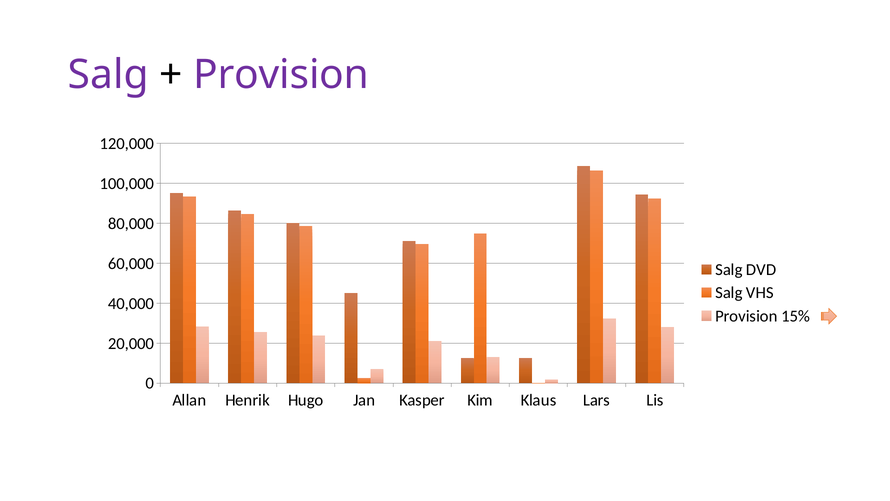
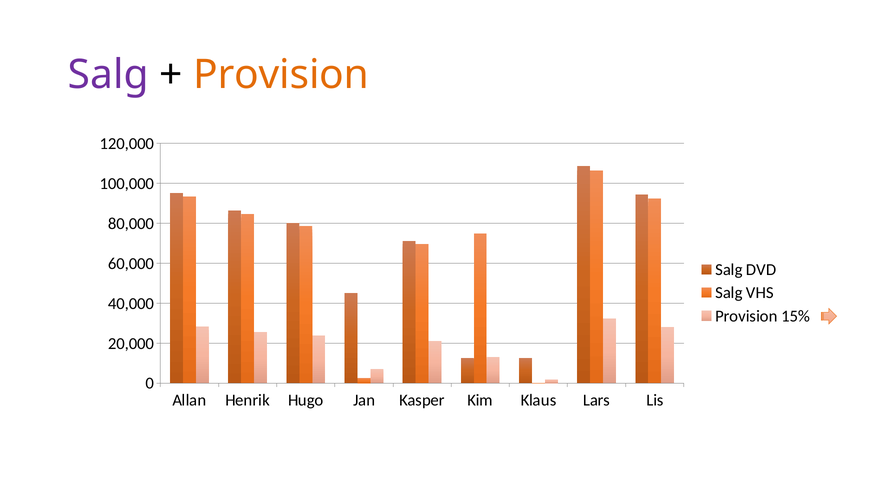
Provision colour: purple -> orange (281, 75)
